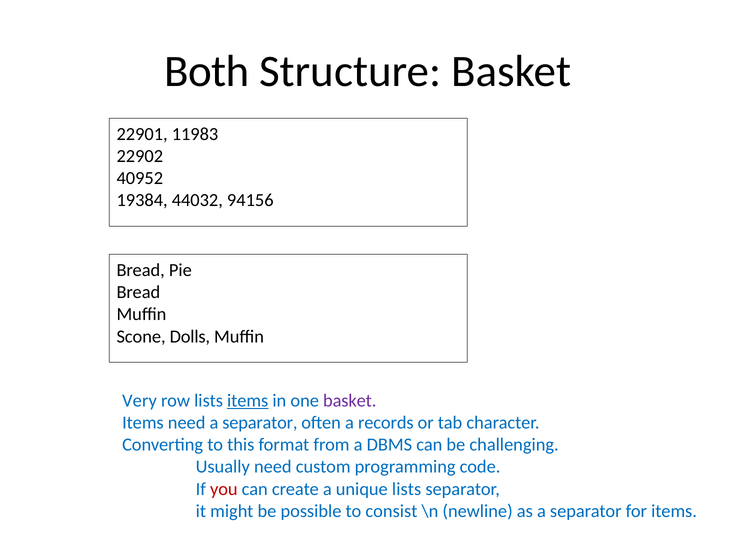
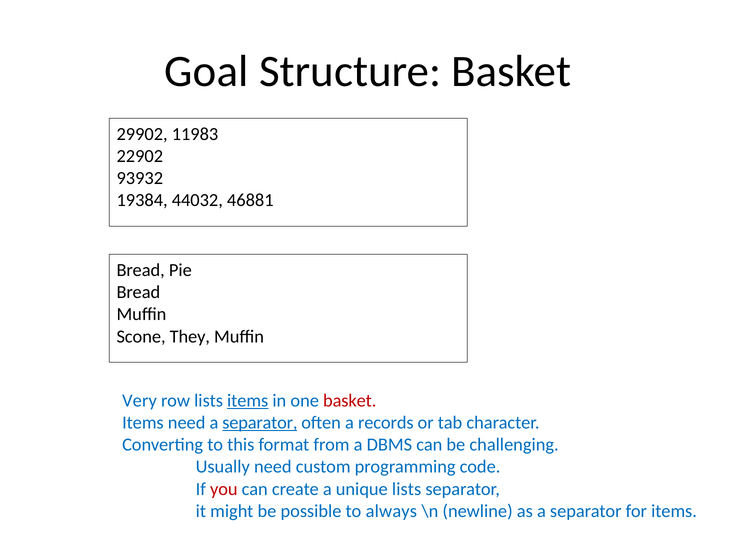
Both: Both -> Goal (206, 71)
22901: 22901 -> 29902 (142, 134)
40952: 40952 -> 93932 (140, 178)
94156: 94156 -> 46881 (250, 200)
Dolls: Dolls -> They (190, 336)
basket colour: purple -> red (350, 401)
separator underline: none -> present (260, 423)
consist: consist -> always (391, 511)
